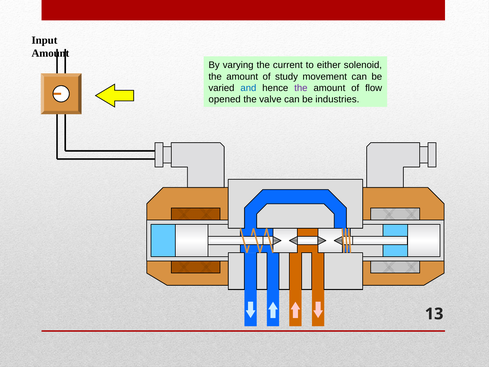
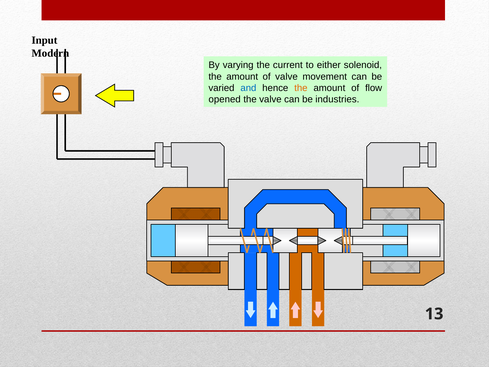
Amount: Amount -> Modern (50, 53)
of study: study -> valve (286, 77)
the colour: purple -> orange (301, 88)
